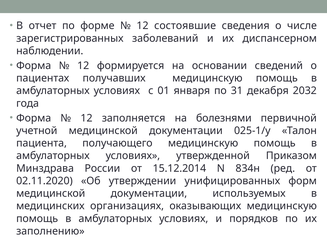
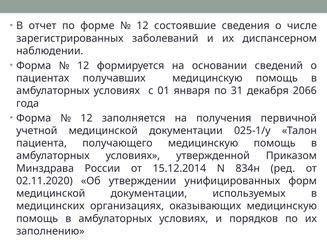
2032: 2032 -> 2066 (305, 90)
болезнями: болезнями -> получения (224, 118)
